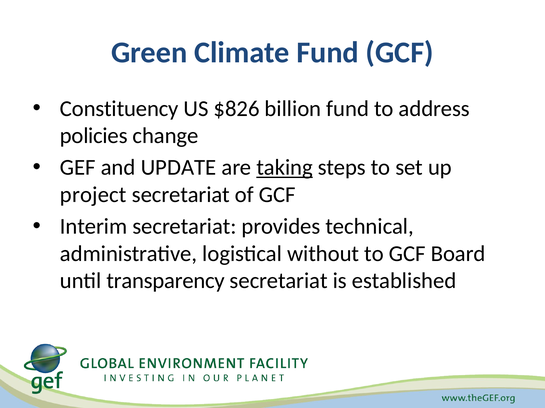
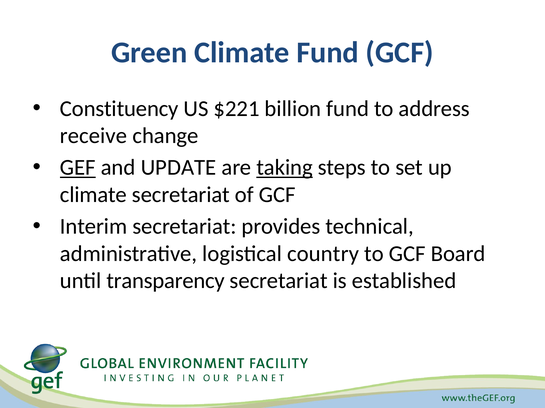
$826: $826 -> $221 (237, 109)
policies: policies -> receive (94, 136)
GEF underline: none -> present (78, 168)
project: project -> climate (93, 195)
without: without -> country (323, 254)
